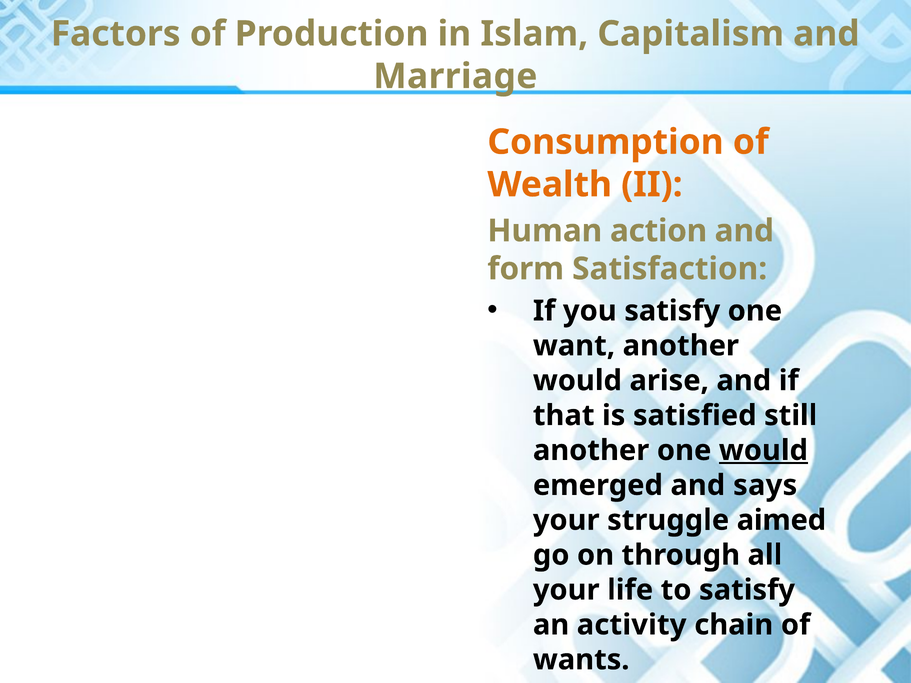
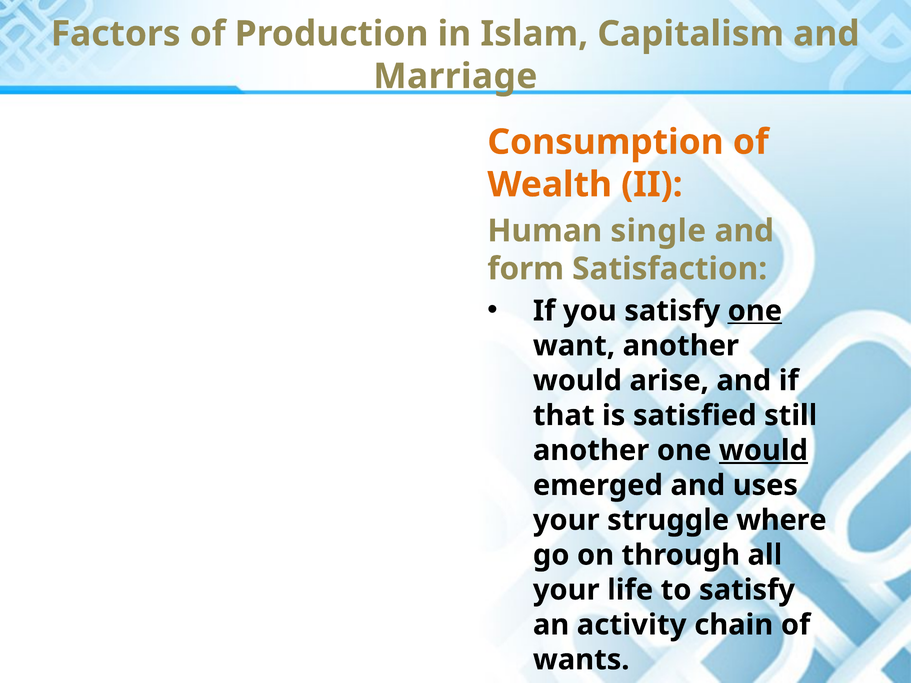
action: action -> single (658, 231)
one underline: none -> present (755, 311)
says: says -> uses (765, 485)
aimed: aimed -> where (781, 520)
